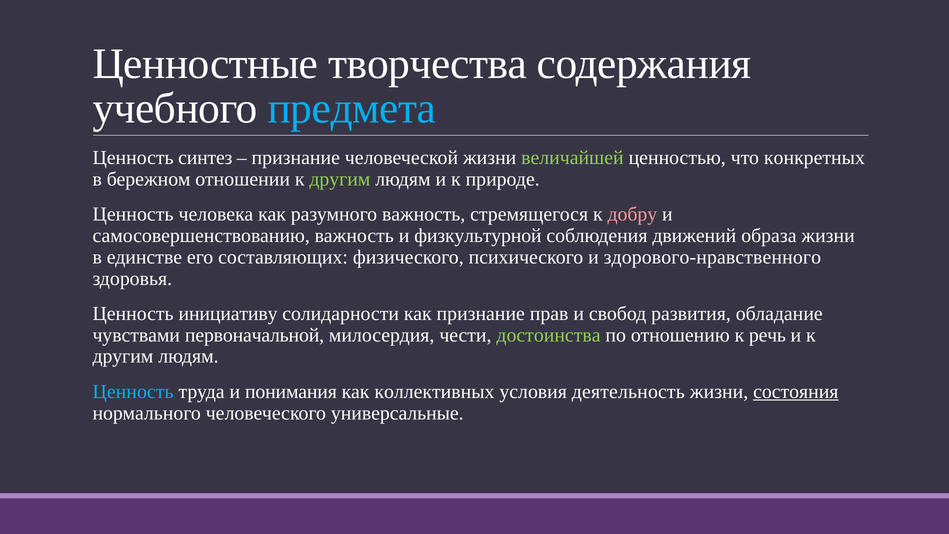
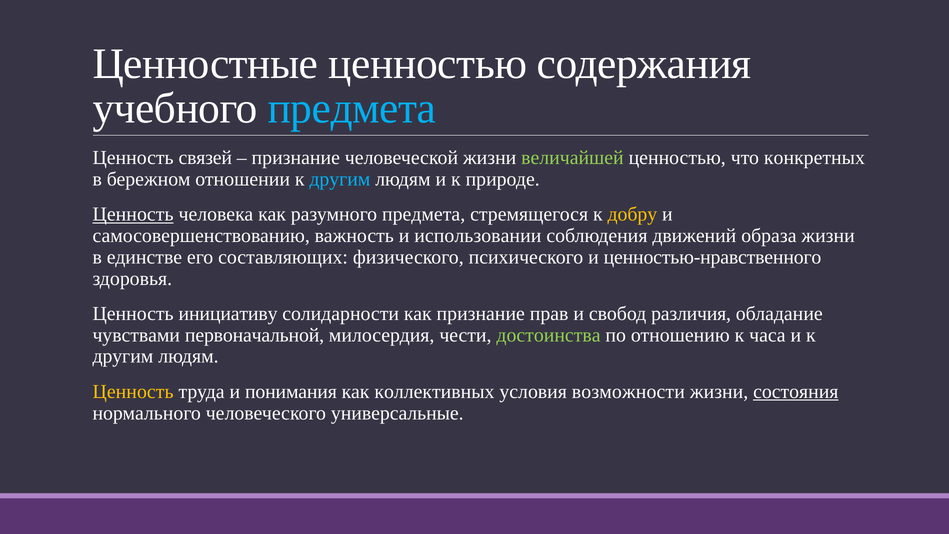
Ценностные творчества: творчества -> ценностью (428, 64)
синтез: синтез -> связей (205, 158)
другим colour: light green -> light blue (340, 179)
Ценность underline: none -> present (133, 214)
разумного важность: важность -> предмета (424, 214)
добру colour: pink -> yellow (632, 214)
физкультурной: физкультурной -> использовании (478, 236)
здорового-нравственного: здорового-нравственного -> ценностью-нравственного (713, 257)
развития: развития -> различия (691, 314)
речь: речь -> часа (767, 335)
Ценность colour: light blue -> yellow (133, 391)
деятельность: деятельность -> возможности (628, 391)
